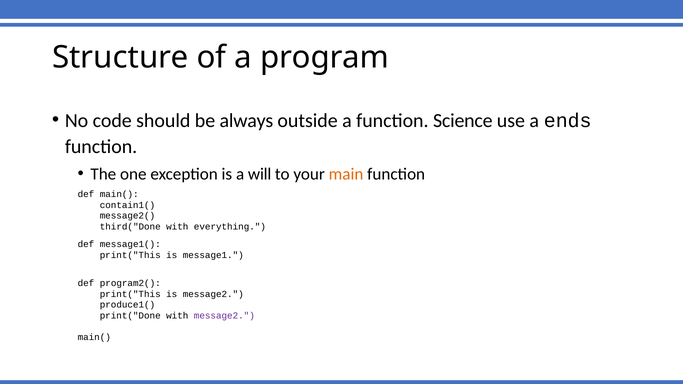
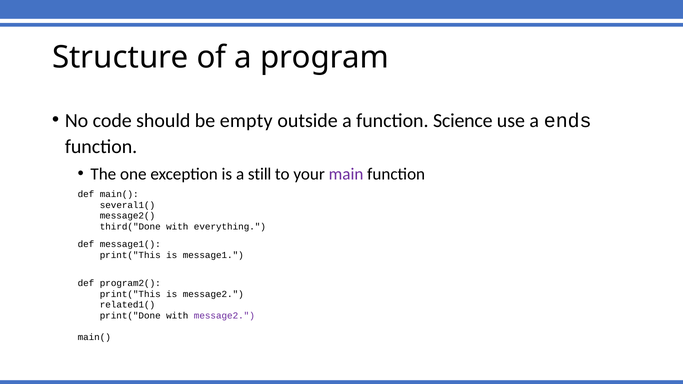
always: always -> empty (246, 121)
will: will -> still (260, 174)
main colour: orange -> purple (346, 174)
contain1(: contain1( -> several1( (127, 205)
produce1(: produce1( -> related1( (127, 305)
